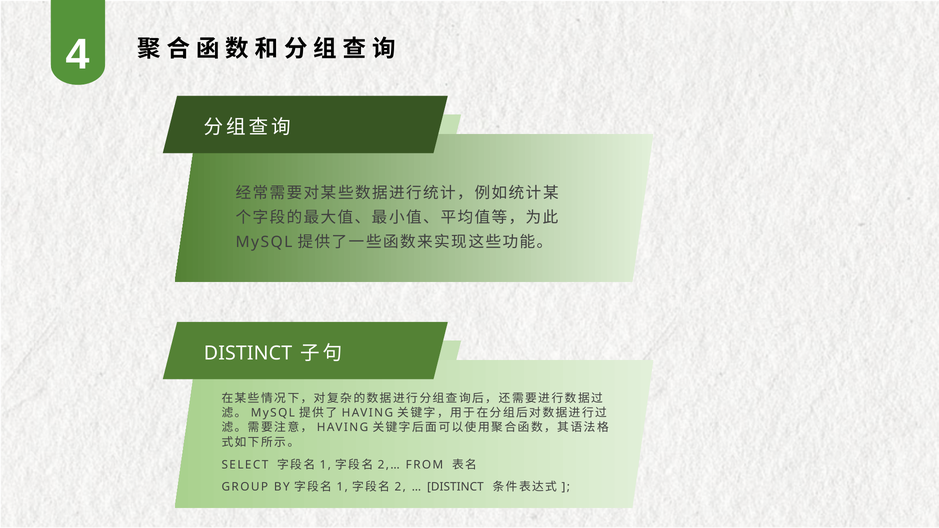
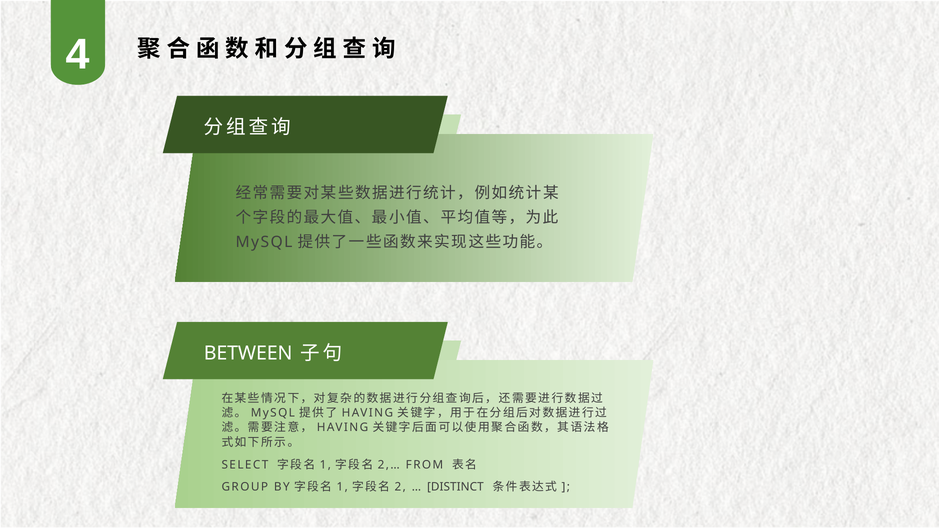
DISTINCT: DISTINCT -> BETWEEN (248, 353)
